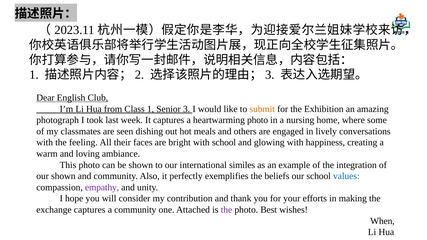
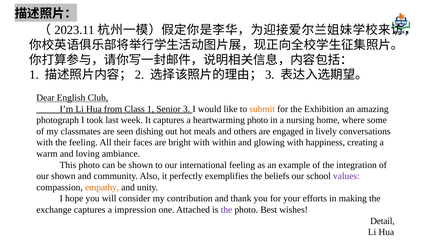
with school: school -> within (224, 143)
international similes: similes -> feeling (242, 165)
values colour: blue -> purple (346, 176)
empathy colour: purple -> orange (102, 187)
a community: community -> impression (135, 210)
When: When -> Detail (382, 221)
